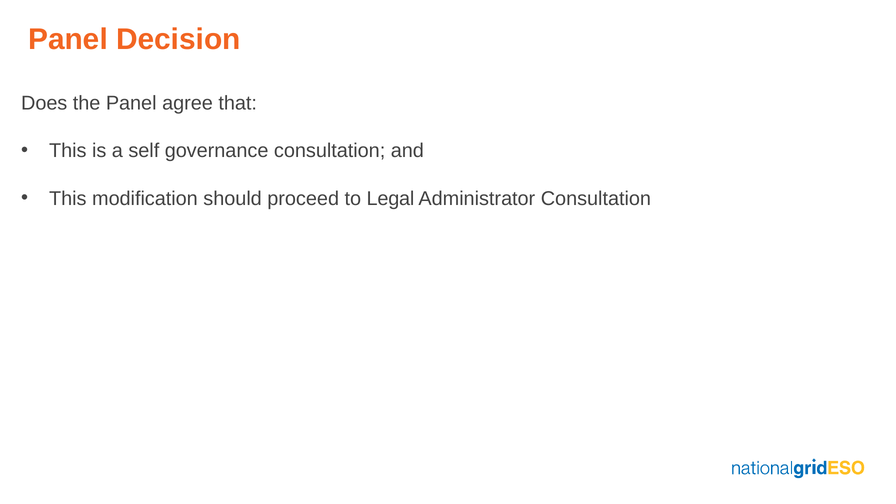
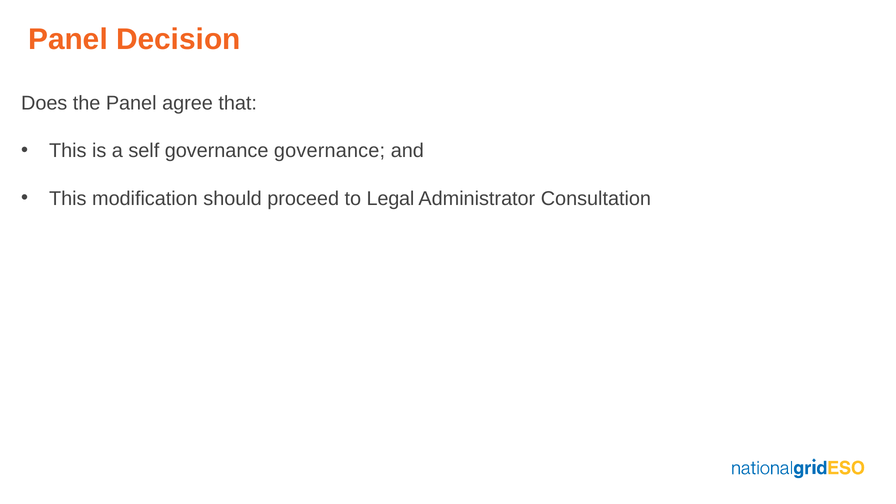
governance consultation: consultation -> governance (330, 151)
